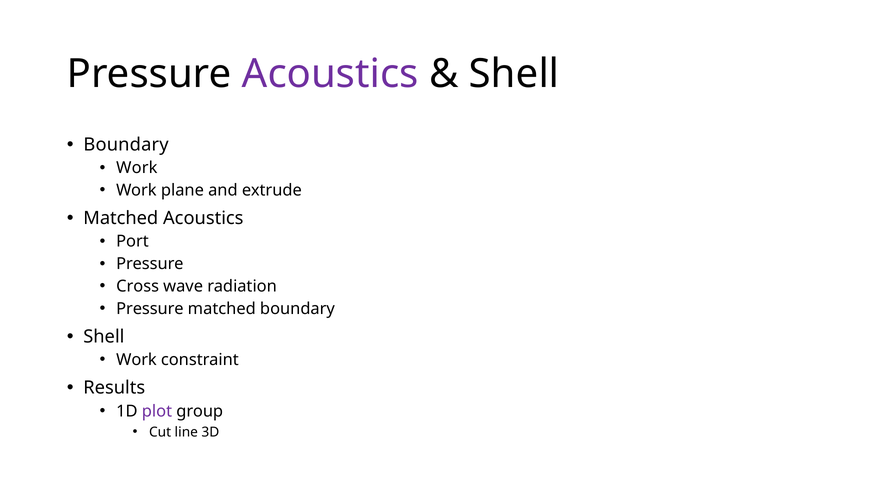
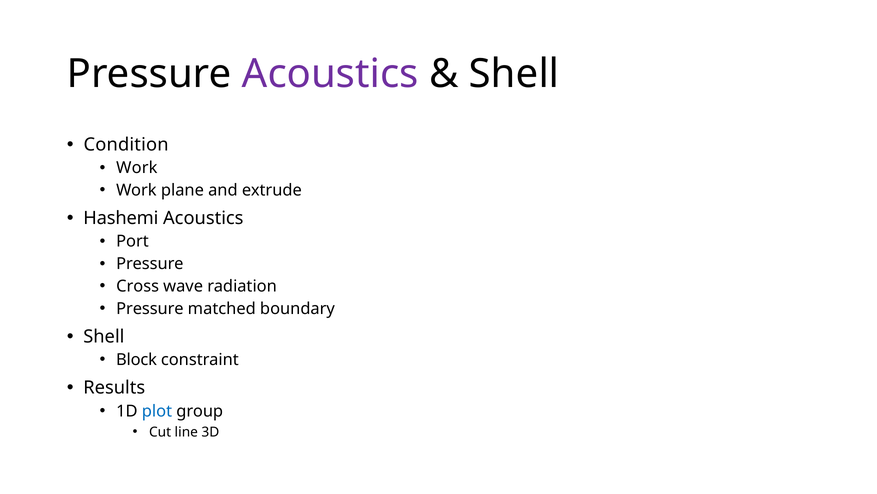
Boundary: Boundary -> Condition (126, 144)
Matched: Matched -> Hashemi (121, 218)
Work: Work -> Block (137, 359)
plot colour: purple -> blue (157, 411)
